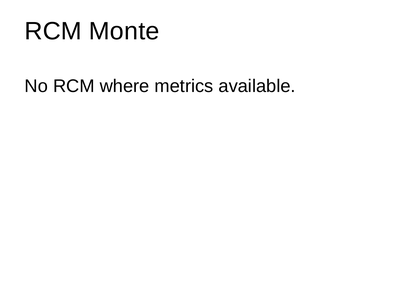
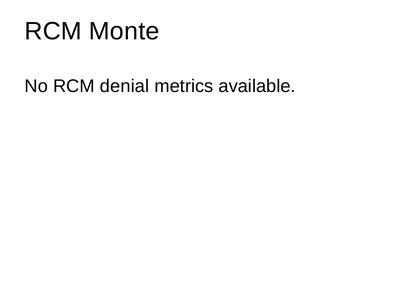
where: where -> denial (124, 86)
